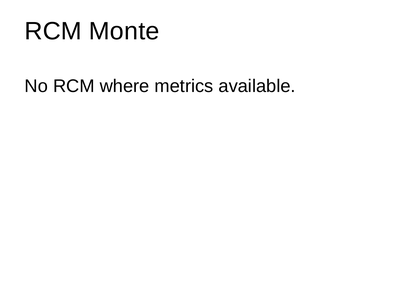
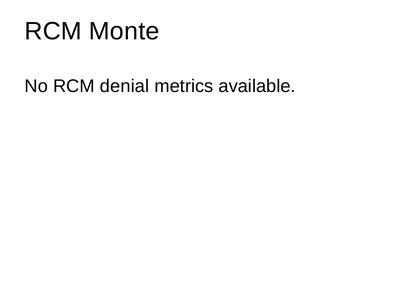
where: where -> denial (124, 86)
